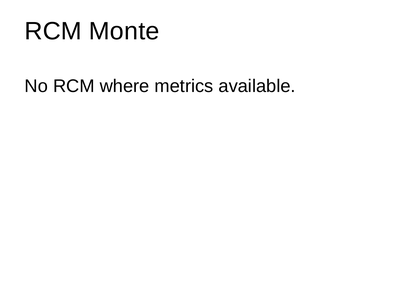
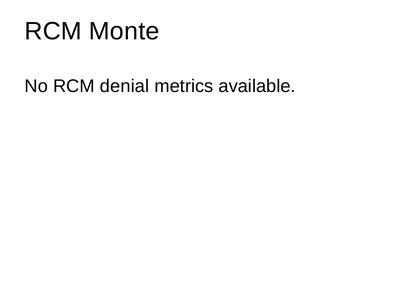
where: where -> denial (124, 86)
